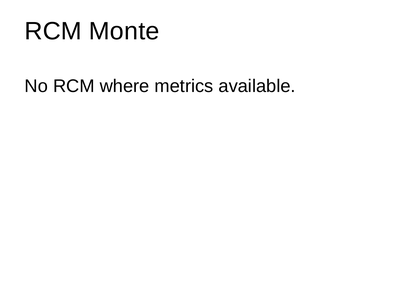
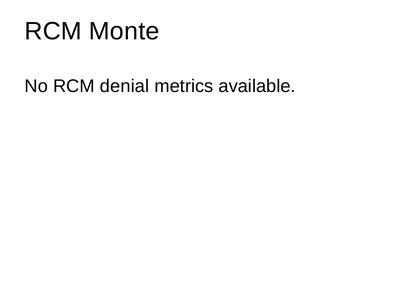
where: where -> denial (124, 86)
